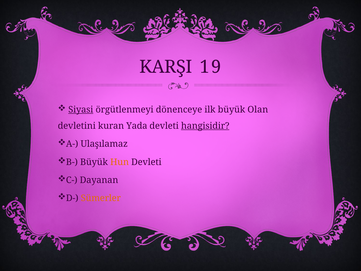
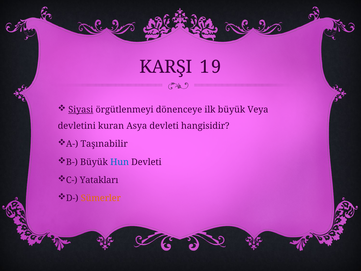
Olan: Olan -> Veya (258, 110)
Yada: Yada -> Asya (137, 126)
hangisidir underline: present -> none (205, 126)
Ulaşılamaz: Ulaşılamaz -> Taşınabilir (104, 144)
Hun colour: orange -> blue (120, 162)
Dayanan: Dayanan -> Yatakları (99, 180)
